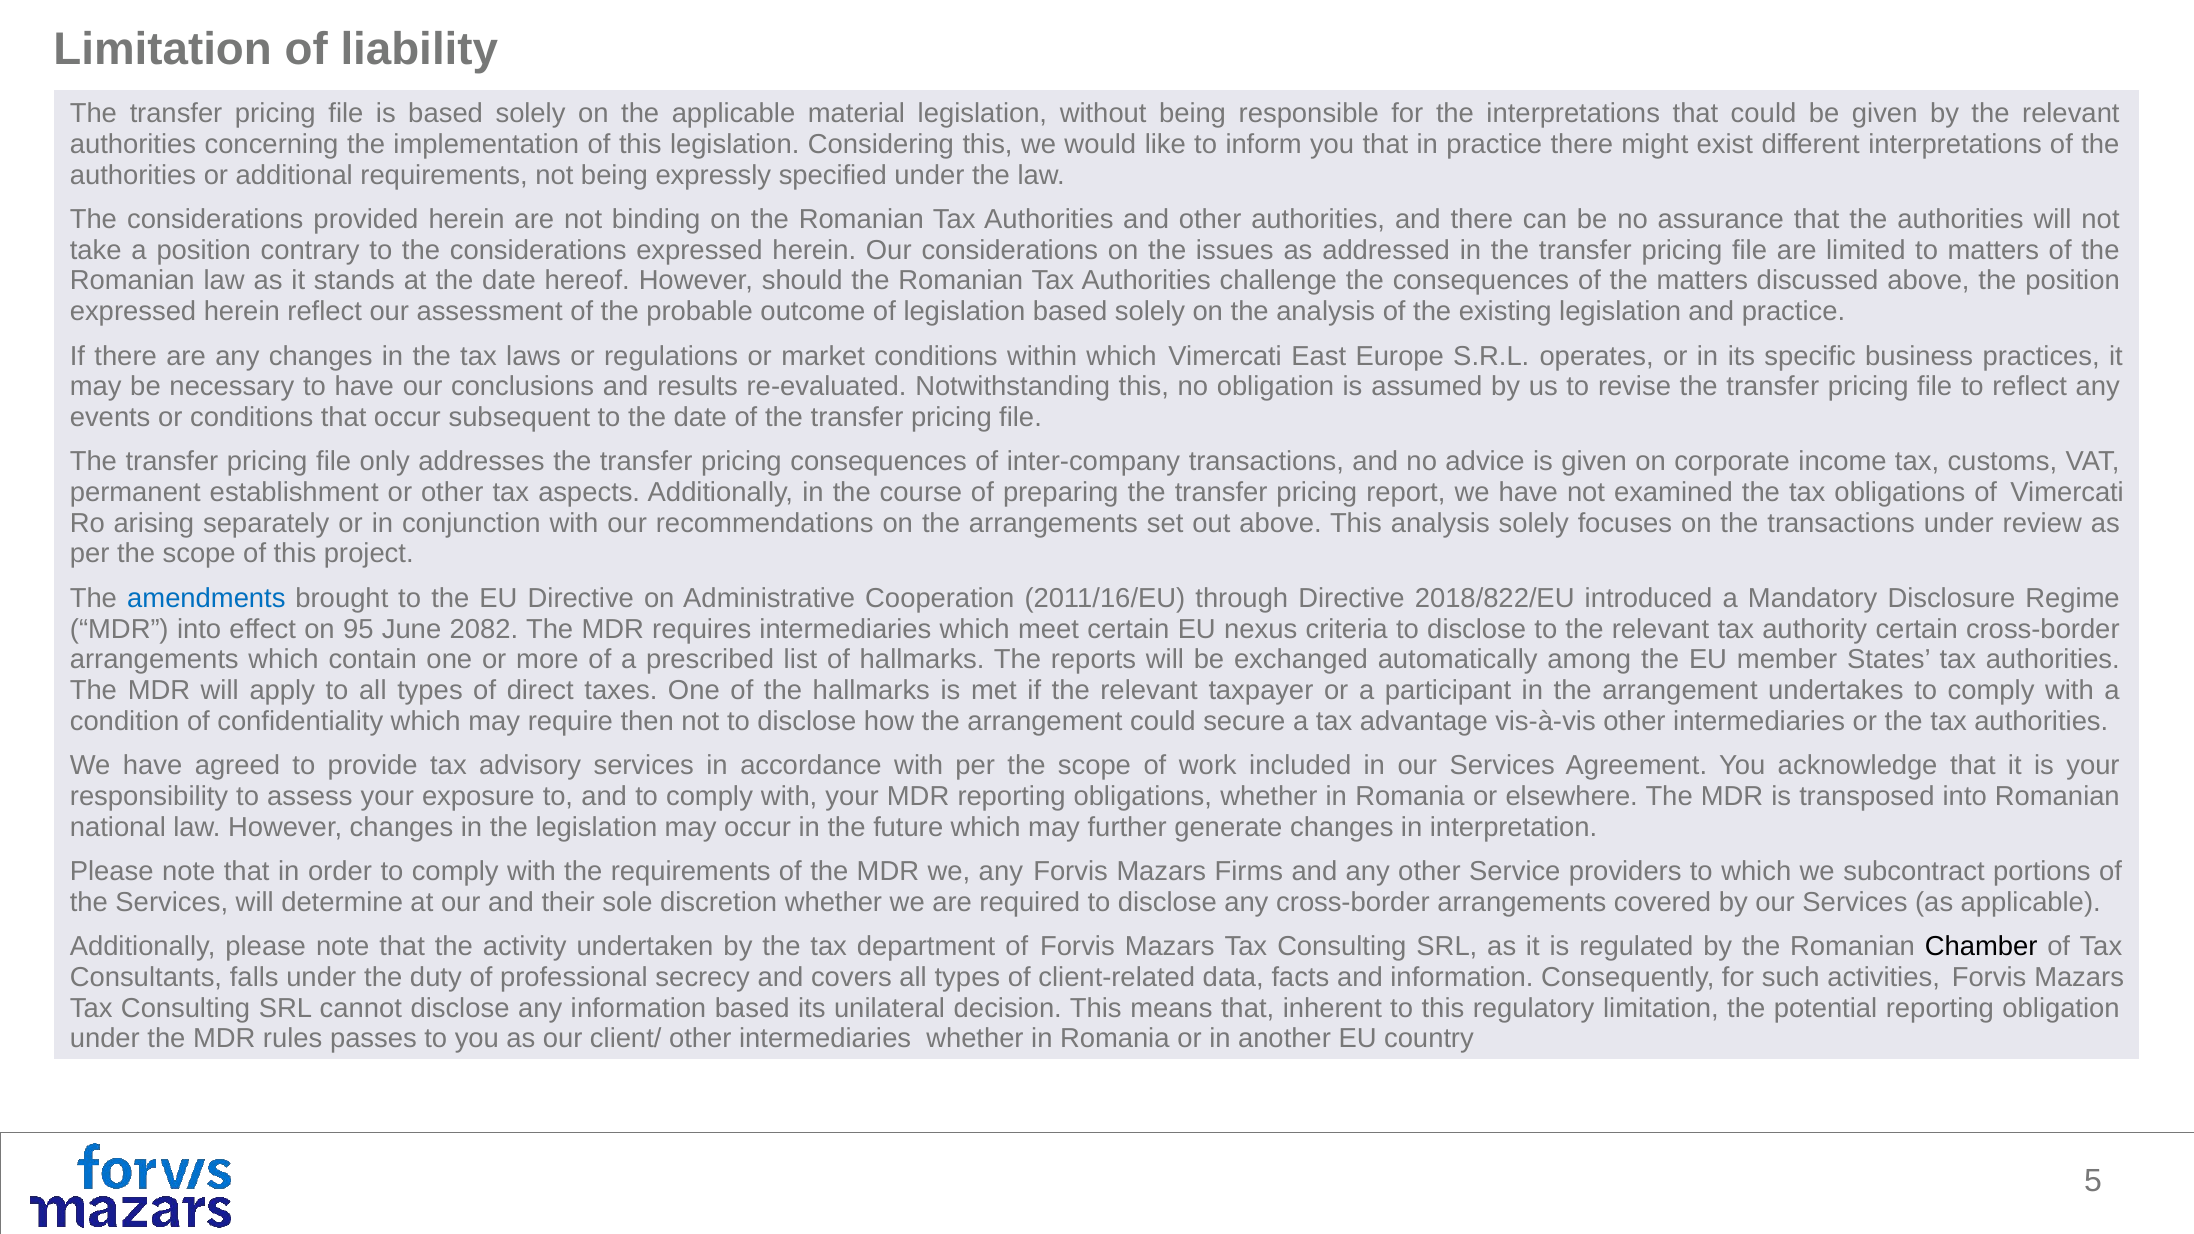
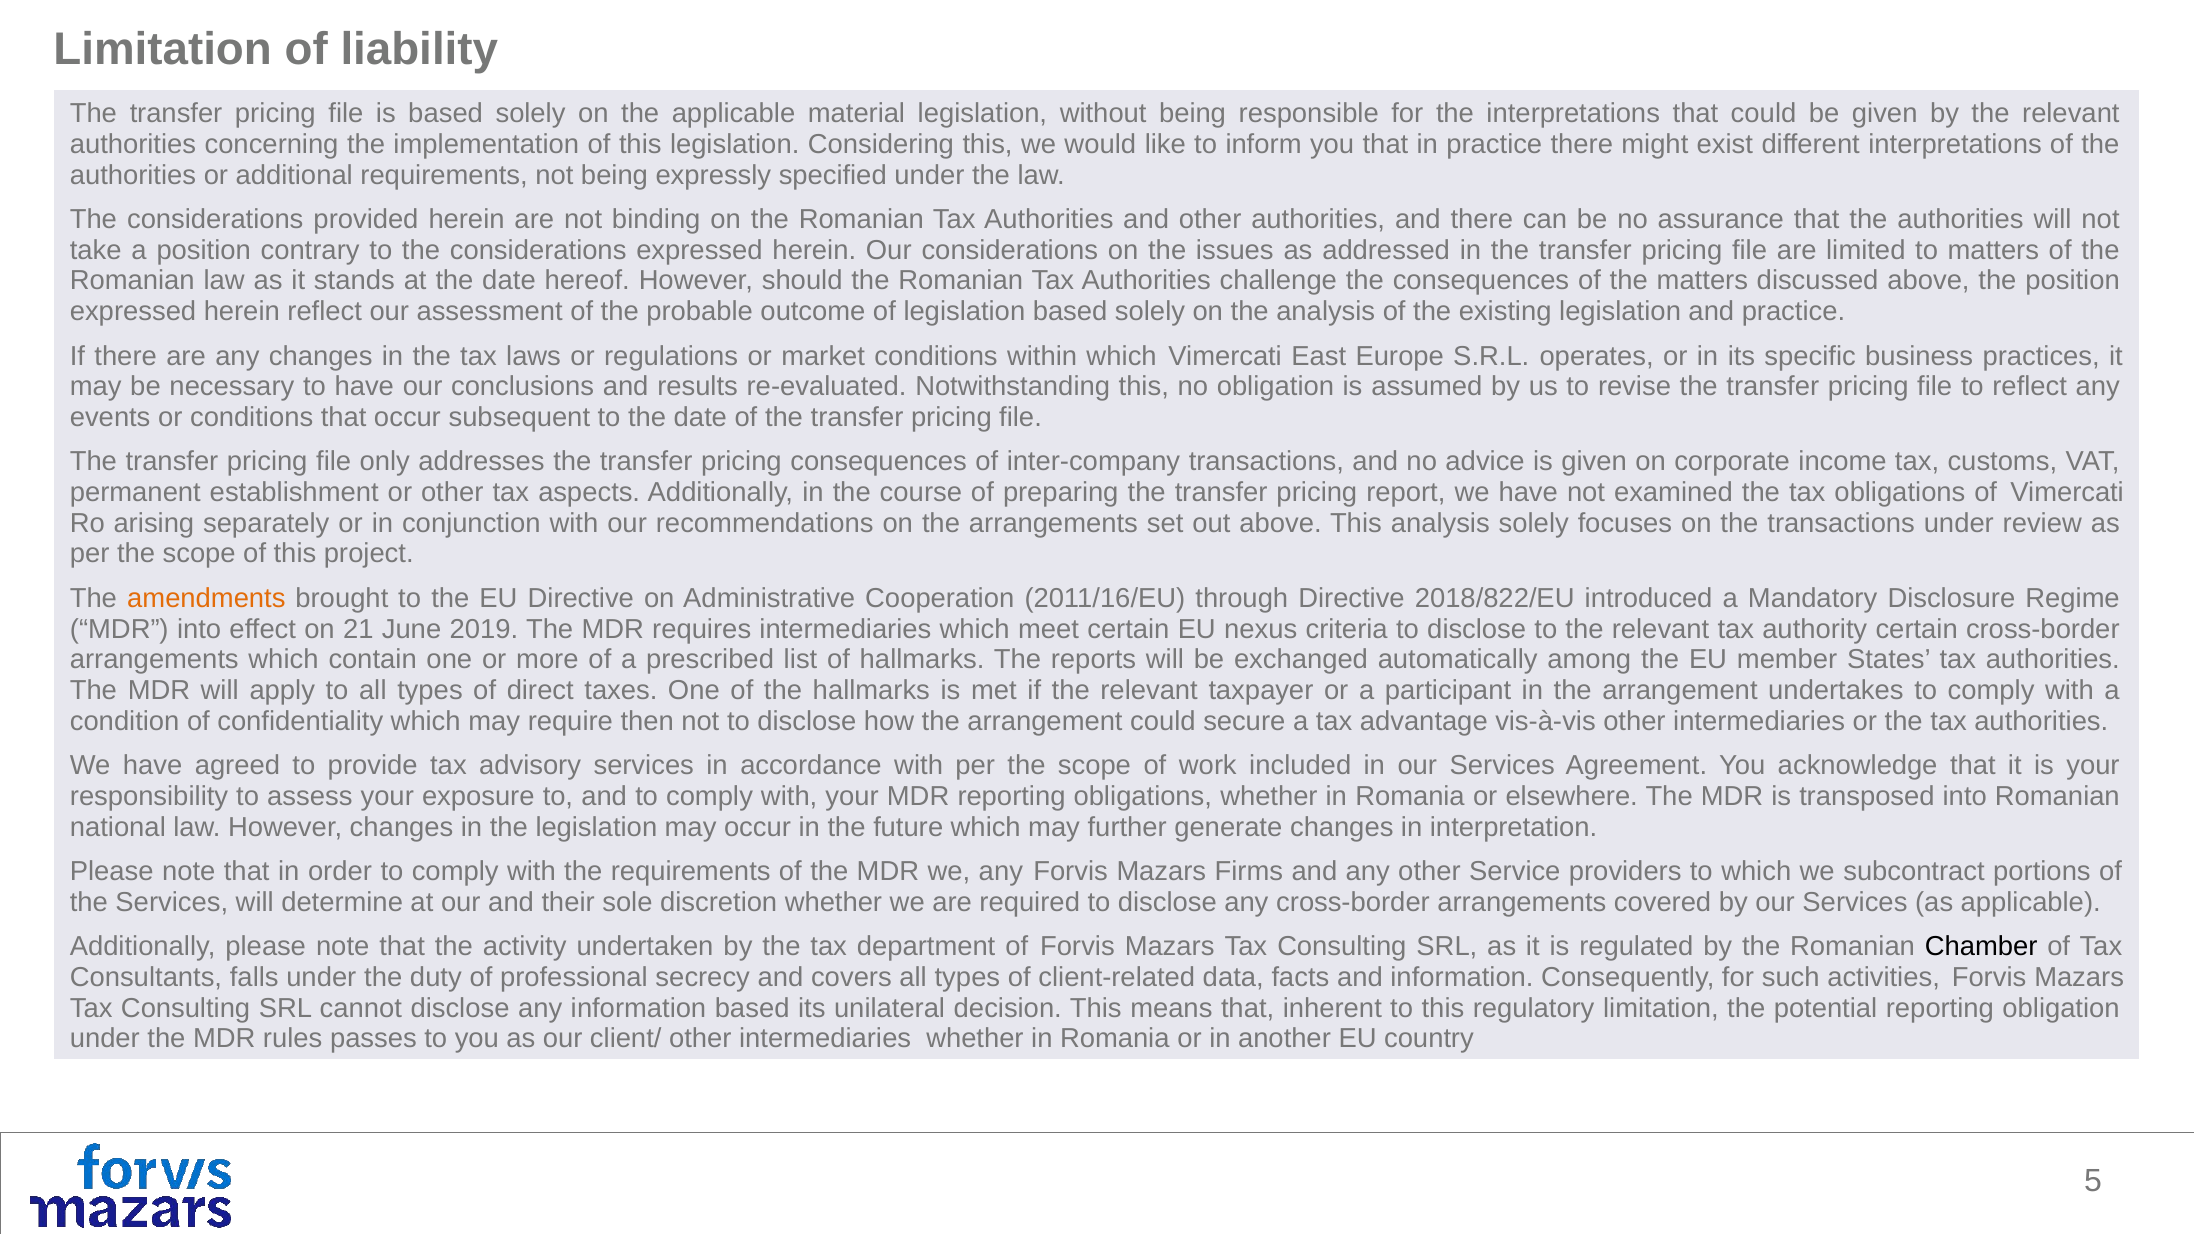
amendments colour: blue -> orange (206, 598)
95: 95 -> 21 (358, 629)
2082: 2082 -> 2019 (484, 629)
